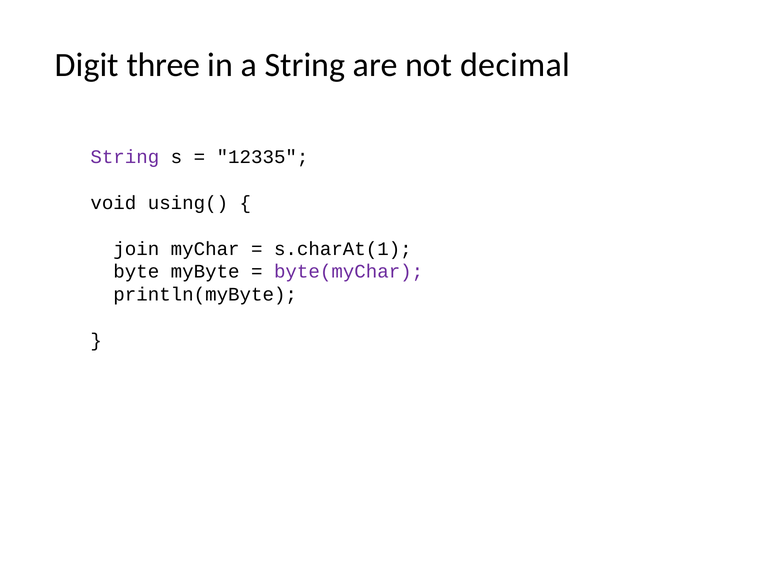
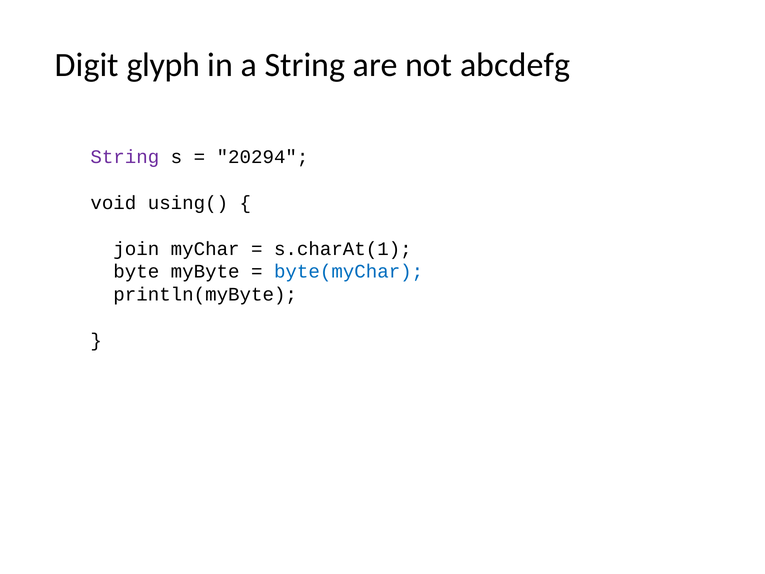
three: three -> glyph (163, 65)
decimal: decimal -> abcdefg (515, 65)
12335: 12335 -> 20294 (263, 157)
byte(myChar colour: purple -> blue (349, 272)
